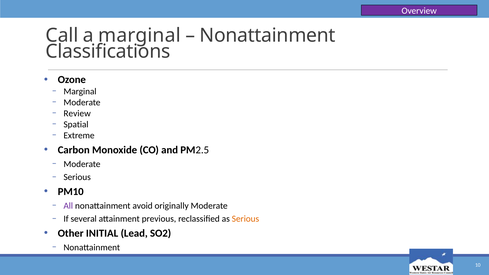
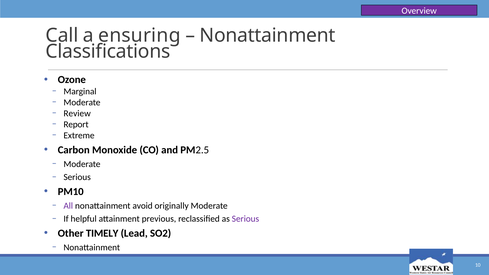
a marginal: marginal -> ensuring (139, 36)
Spatial: Spatial -> Report (76, 125)
several: several -> helpful (84, 219)
Serious colour: orange -> purple (245, 219)
INITIAL: INITIAL -> TIMELY (102, 233)
